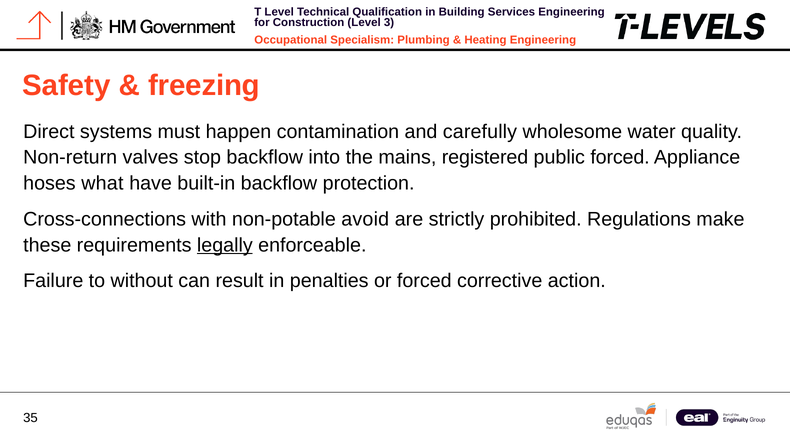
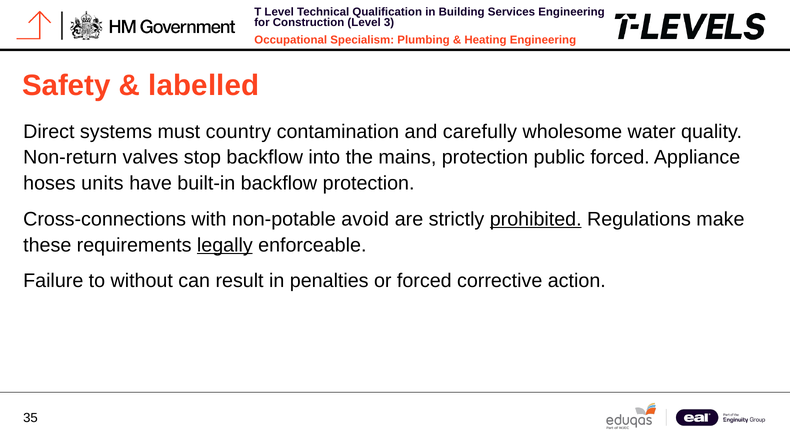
freezing: freezing -> labelled (204, 86)
happen: happen -> country (238, 132)
mains registered: registered -> protection (485, 158)
what: what -> units (102, 184)
prohibited underline: none -> present (536, 219)
